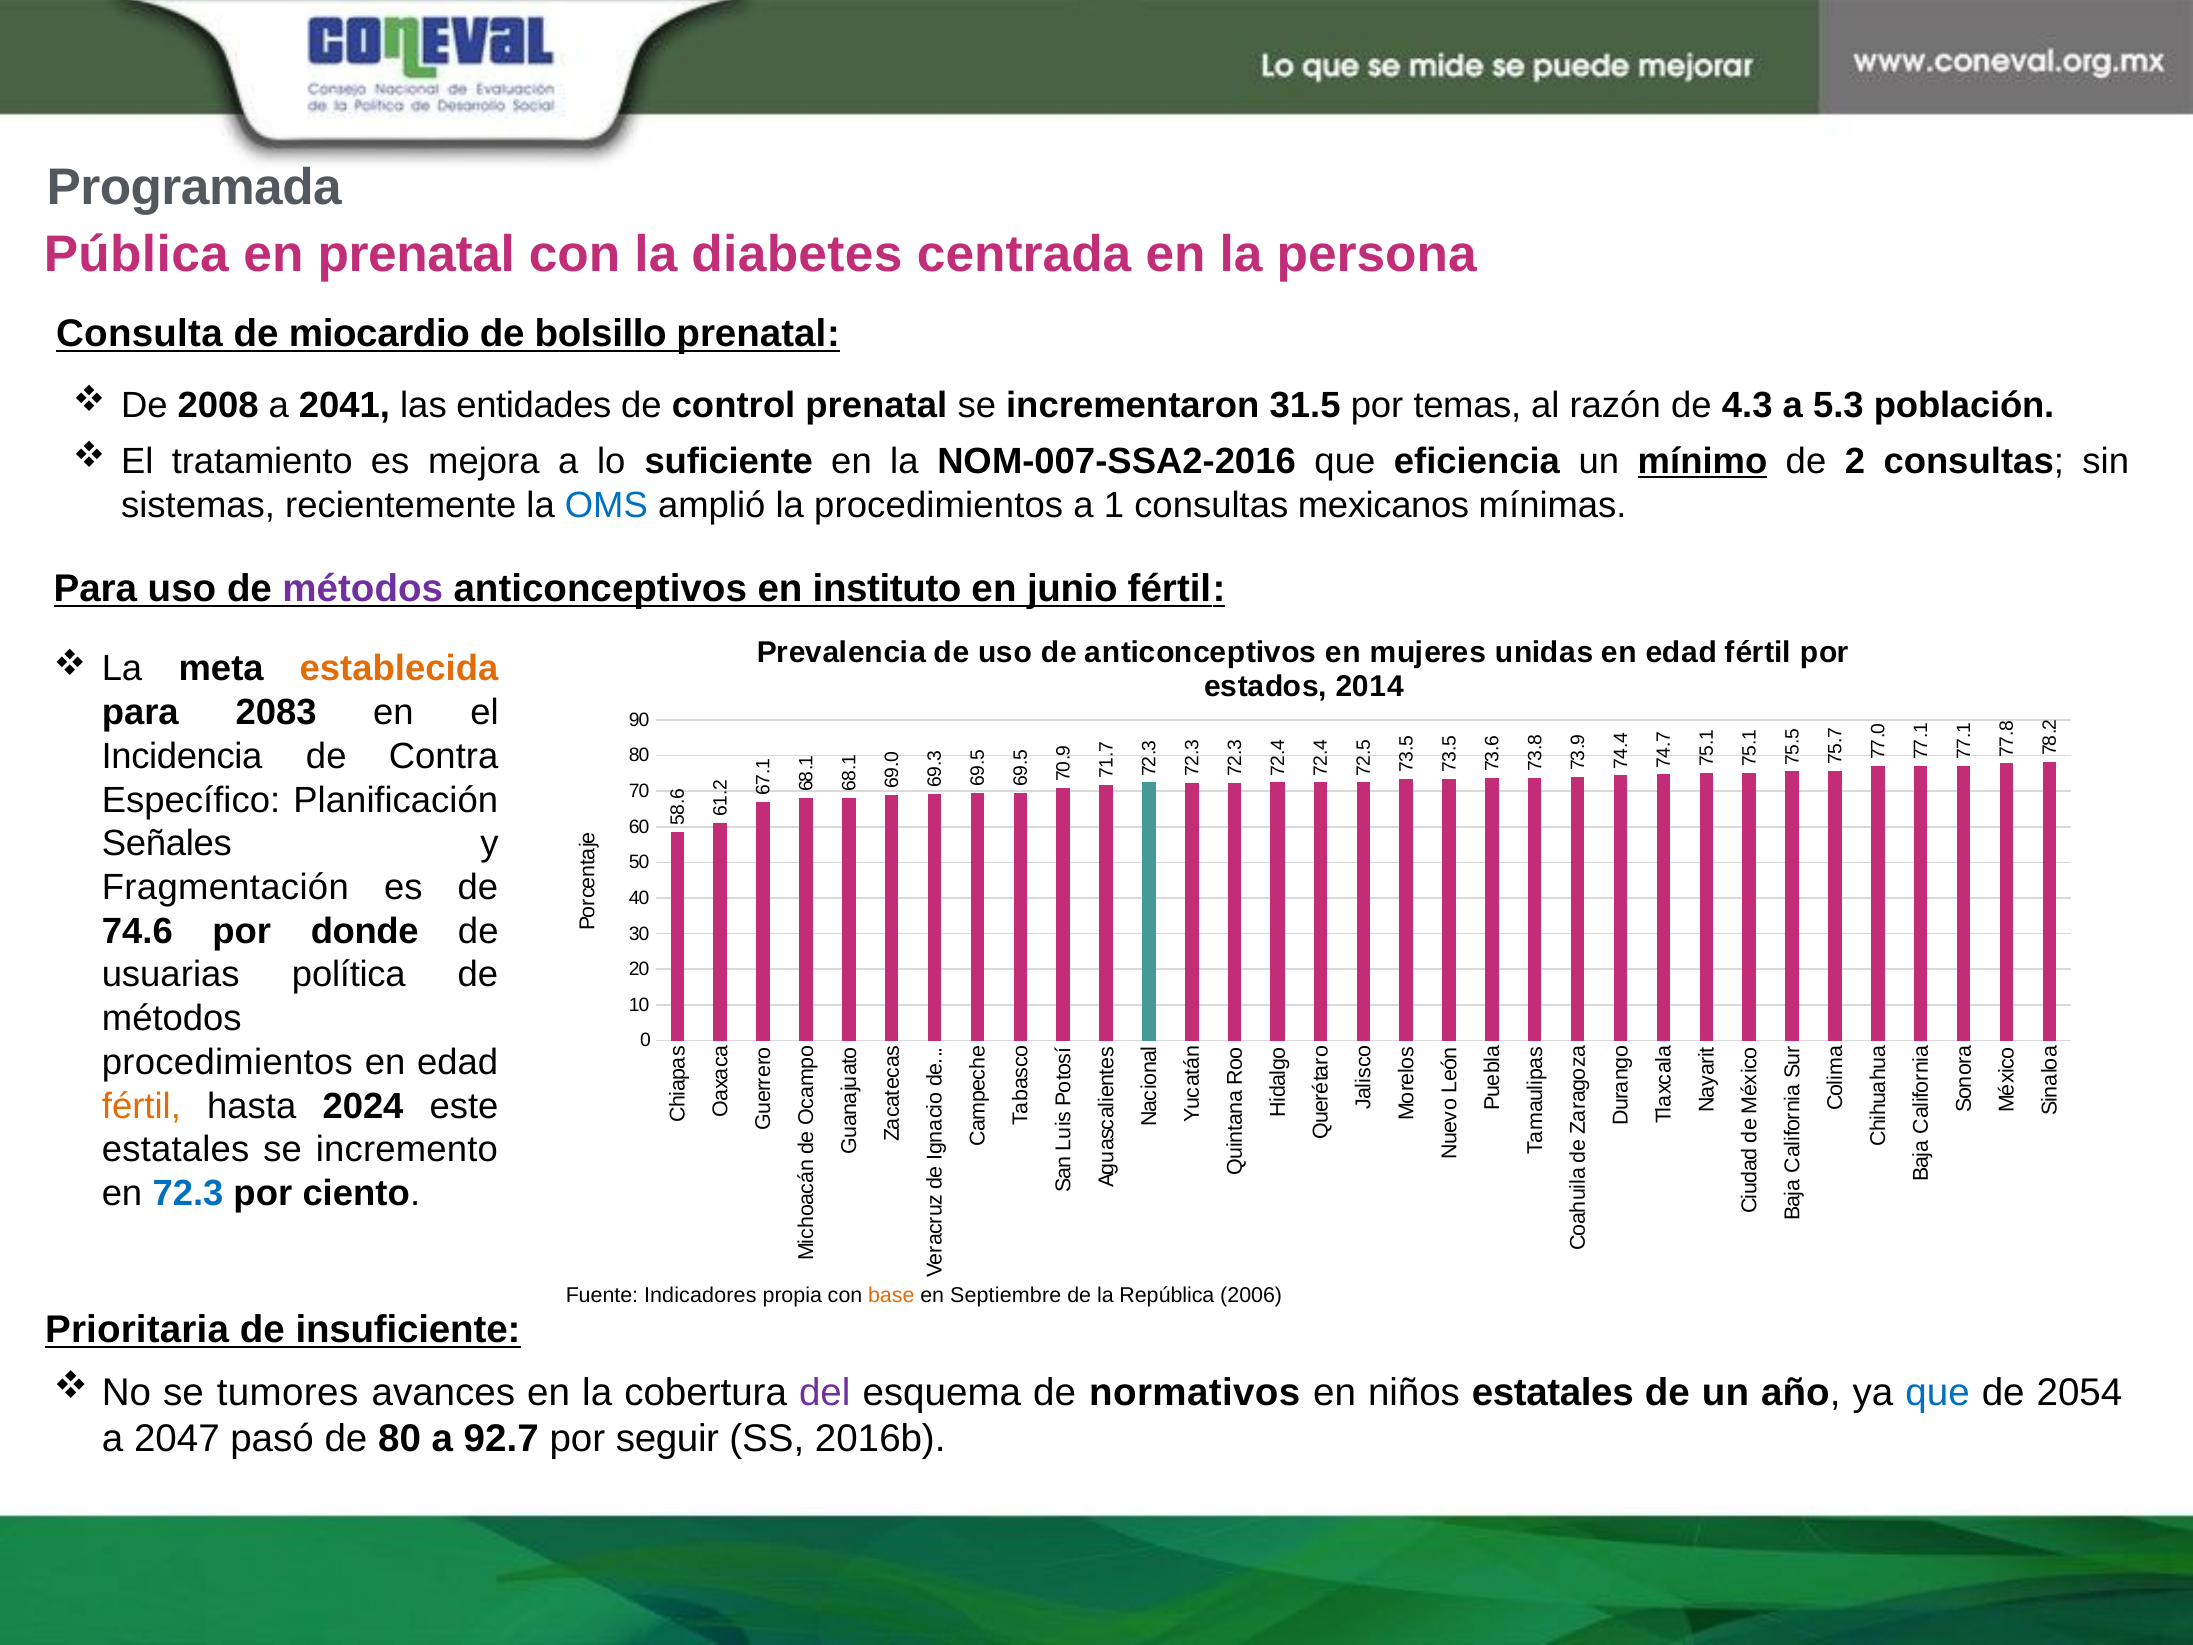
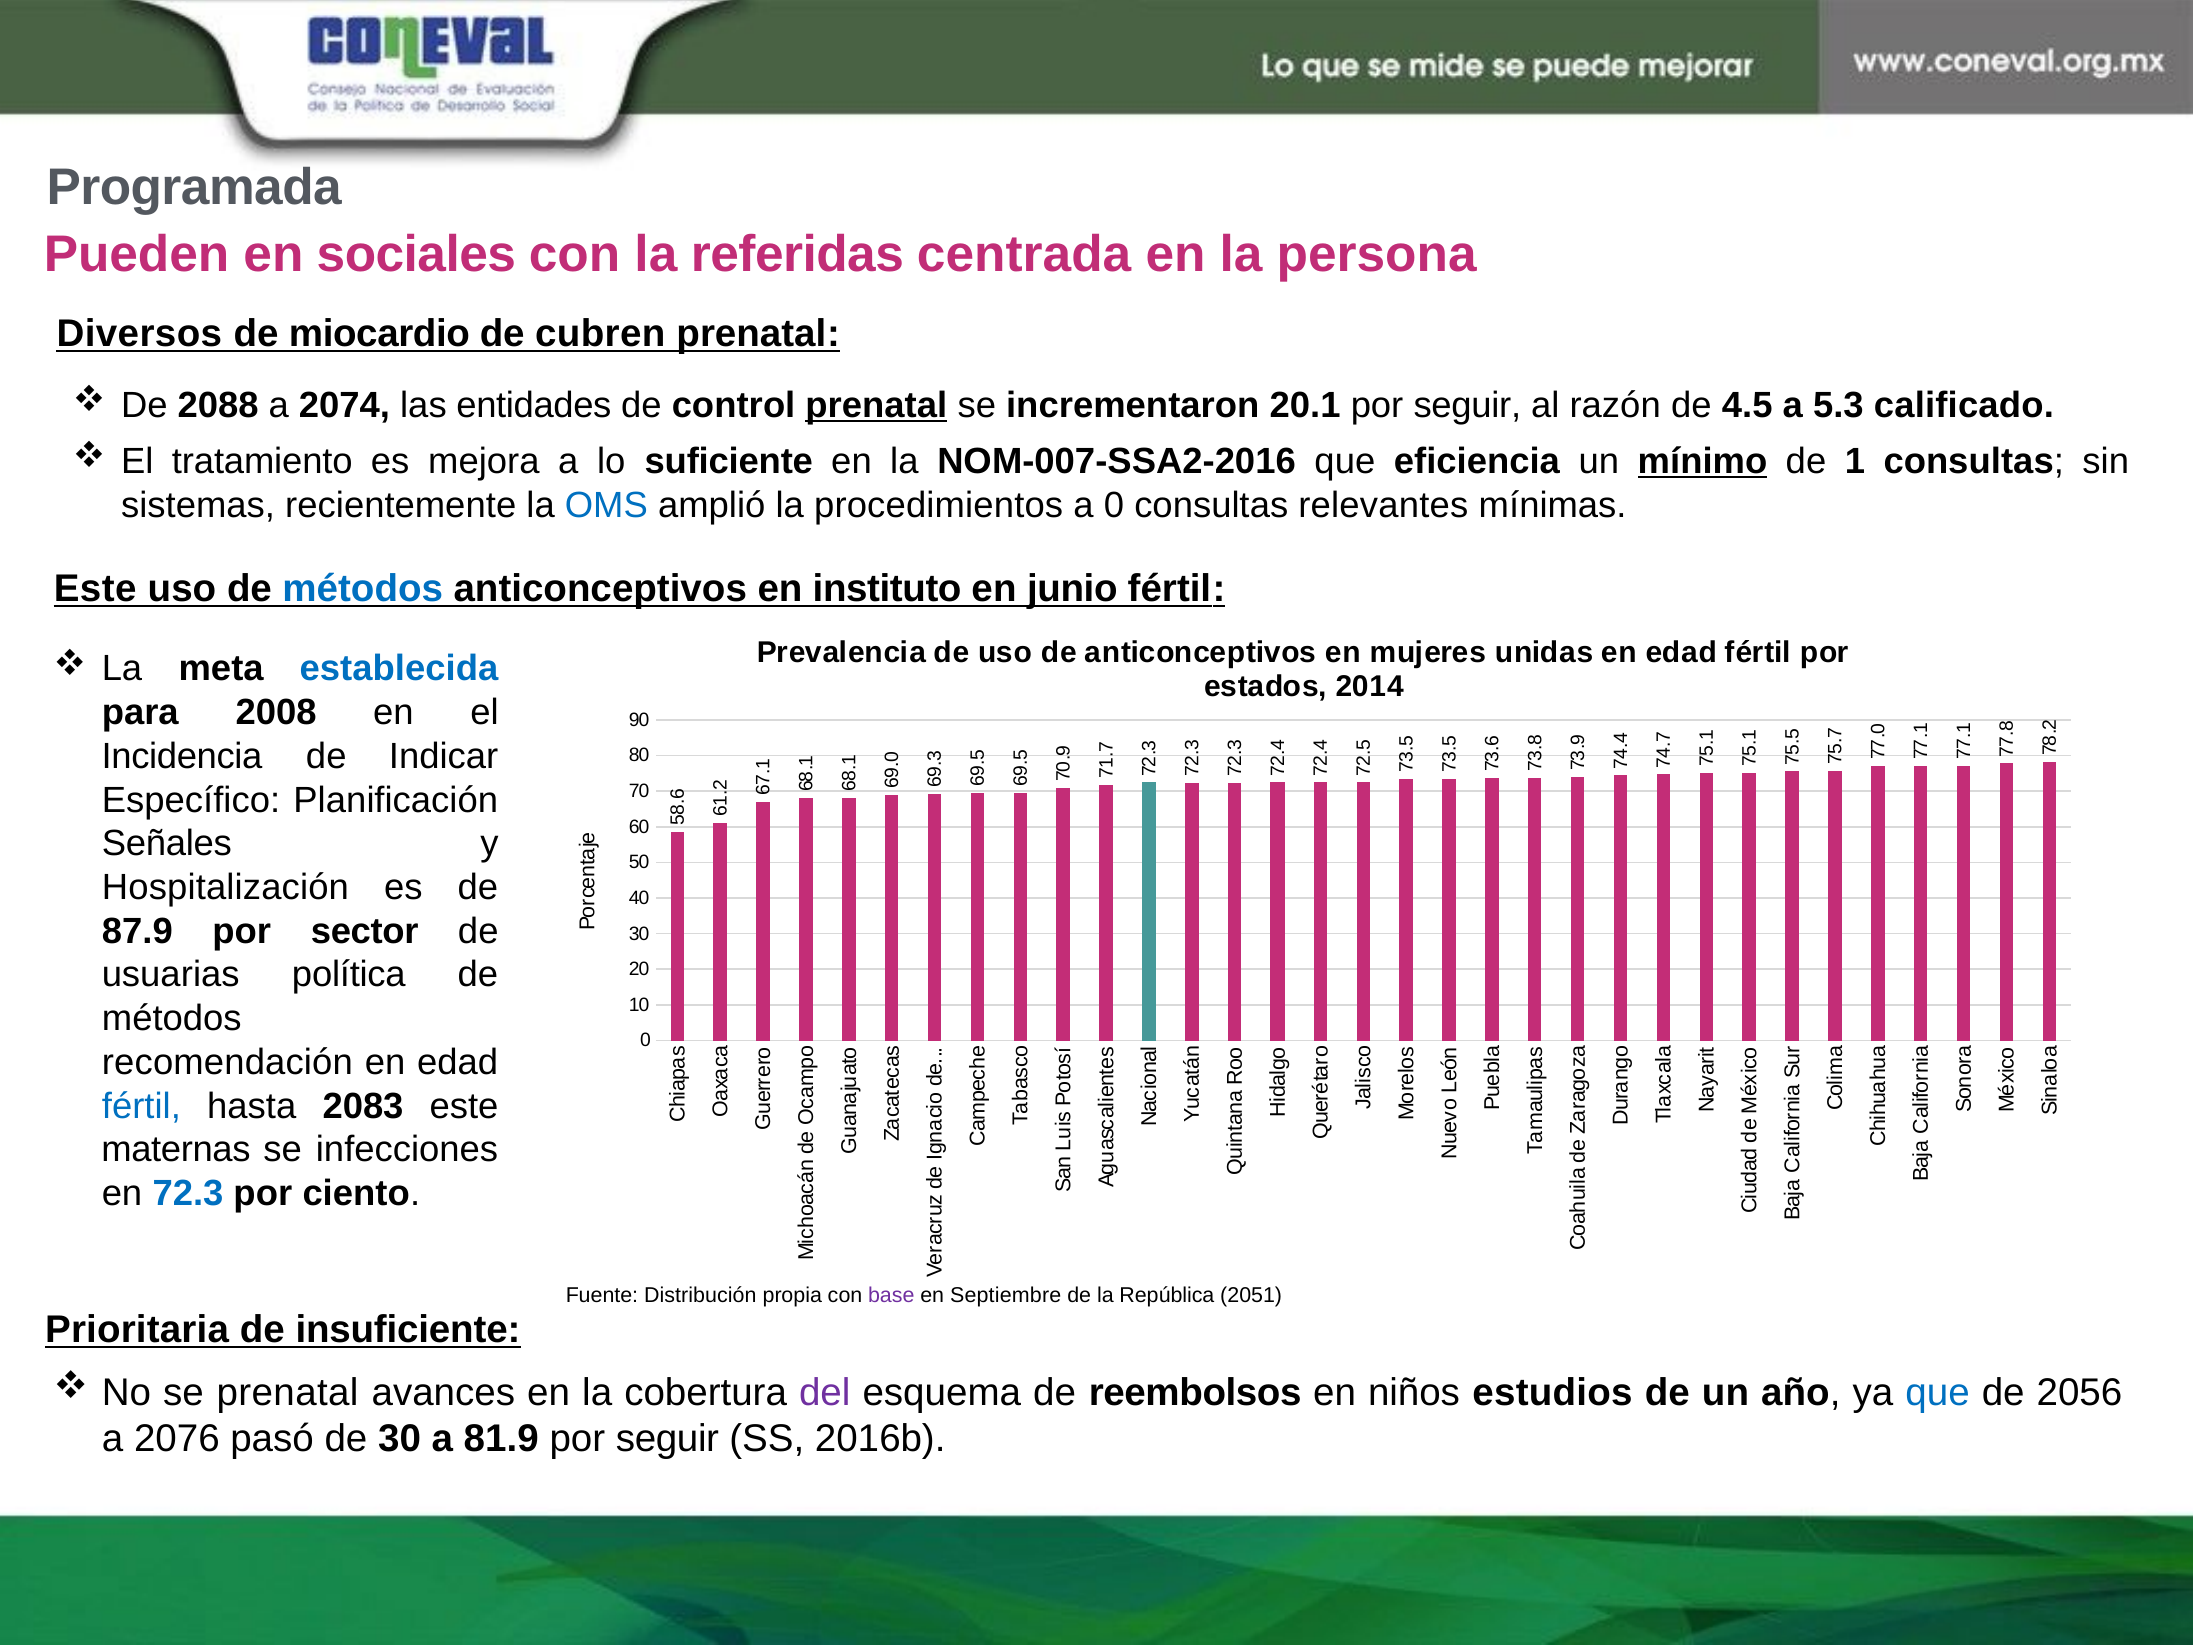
Pública: Pública -> Pueden (137, 254)
en prenatal: prenatal -> sociales (416, 254)
diabetes: diabetes -> referidas (797, 254)
Consulta: Consulta -> Diversos (139, 334)
bolsillo: bolsillo -> cubren (600, 334)
2008: 2008 -> 2088 (218, 405)
2041: 2041 -> 2074 (345, 405)
prenatal underline: none -> present (876, 405)
31.5: 31.5 -> 20.1 (1305, 405)
temas: temas -> seguir (1467, 405)
4.3: 4.3 -> 4.5 (1747, 405)
población: población -> calificado (1964, 405)
de 2: 2 -> 1 (1855, 462)
1: 1 -> 0 (1114, 505)
mexicanos: mexicanos -> relevantes (1383, 505)
Para: Para -> Este (95, 589)
métodos colour: purple -> blue (363, 589)
establecida colour: orange -> blue (399, 669)
2083: 2083 -> 2008 (276, 713)
Contra: Contra -> Indicar (444, 756)
Fragmentación: Fragmentación -> Hospitalización (225, 887)
74.6: 74.6 -> 87.9 (137, 931)
donde: donde -> sector (365, 931)
procedimientos: procedimientos -> recomendación (227, 1062)
fértil colour: orange -> blue (141, 1106)
2024: 2024 -> 2083 (363, 1106)
estatales: estatales -> maternas (176, 1150)
incremento: incremento -> infecciones (407, 1150)
Indicadores: Indicadores -> Distribución (700, 1295)
base colour: orange -> purple (891, 1295)
2006: 2006 -> 2051 (1251, 1295)
se tumores: tumores -> prenatal (288, 1392)
normativos: normativos -> reembolsos (1195, 1392)
niños estatales: estatales -> estudios (1552, 1392)
2054: 2054 -> 2056 (2079, 1392)
2047: 2047 -> 2076 (177, 1438)
de 80: 80 -> 30 (400, 1438)
92.7: 92.7 -> 81.9 (501, 1438)
